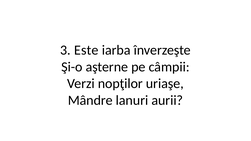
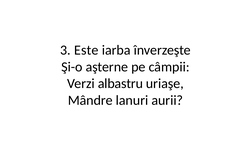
nopţilor: nopţilor -> albastru (120, 84)
